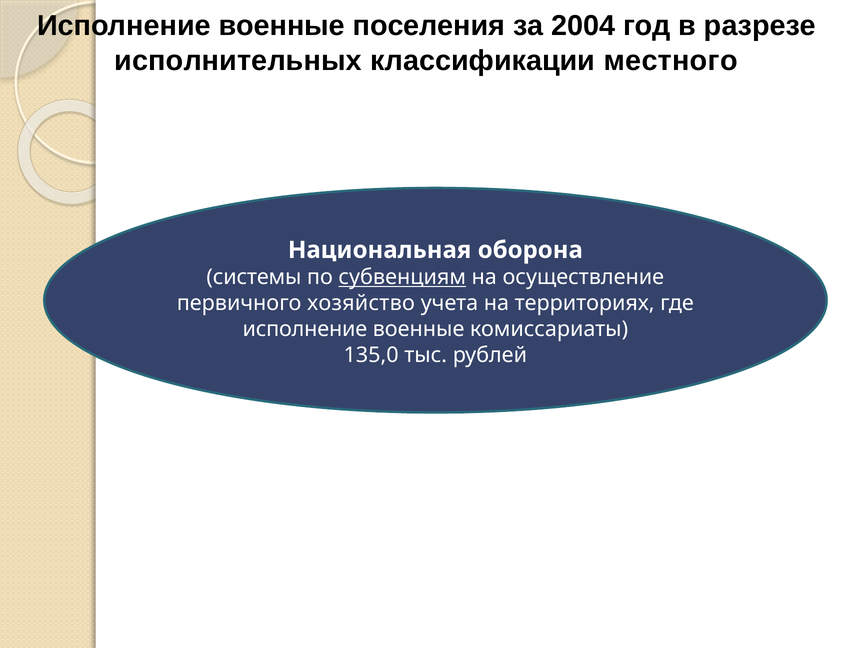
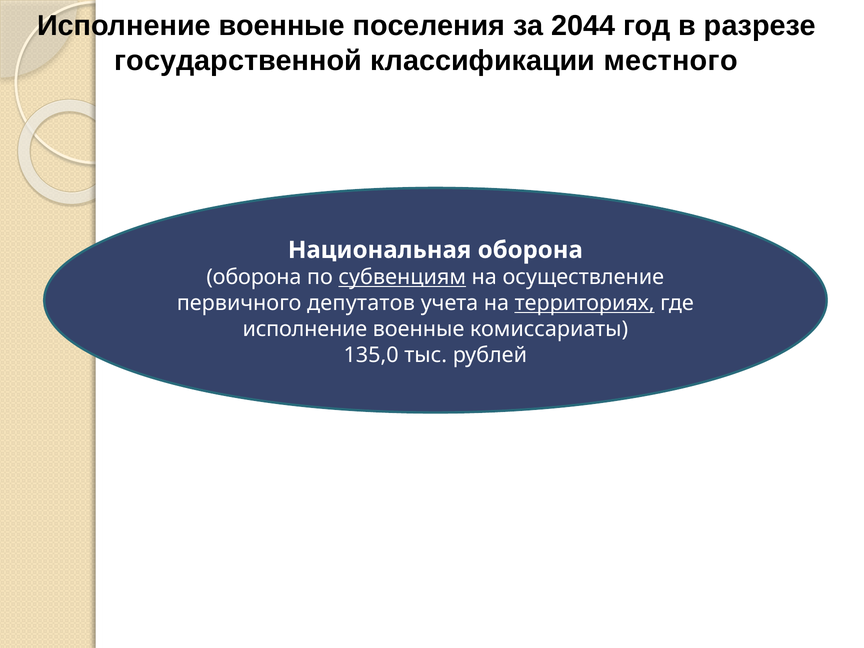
2004: 2004 -> 2044 (583, 26)
исполнительных: исполнительных -> государственной (238, 60)
системы: системы -> оборона (254, 277)
хозяйство: хозяйство -> депутатов (361, 303)
территориях underline: none -> present (585, 303)
